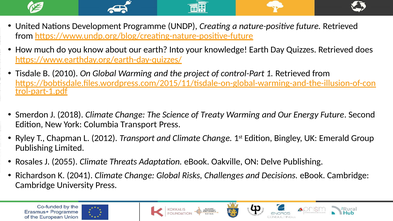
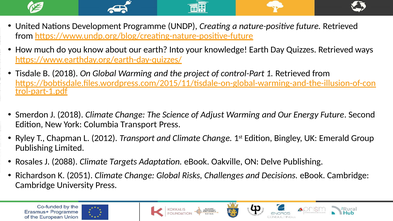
does: does -> ways (364, 50)
B 2010: 2010 -> 2018 (65, 73)
Treaty: Treaty -> Adjust (212, 115)
2055: 2055 -> 2088 (65, 162)
Threats: Threats -> Targets (123, 162)
2041: 2041 -> 2051 (80, 176)
